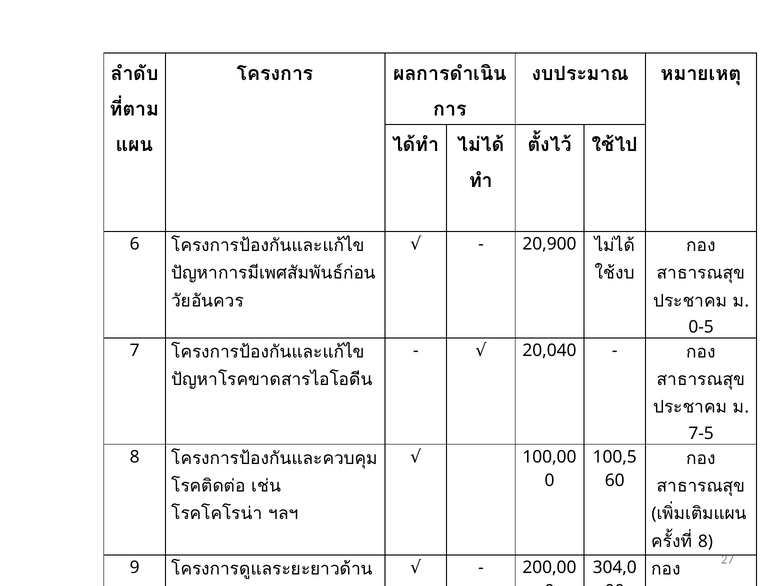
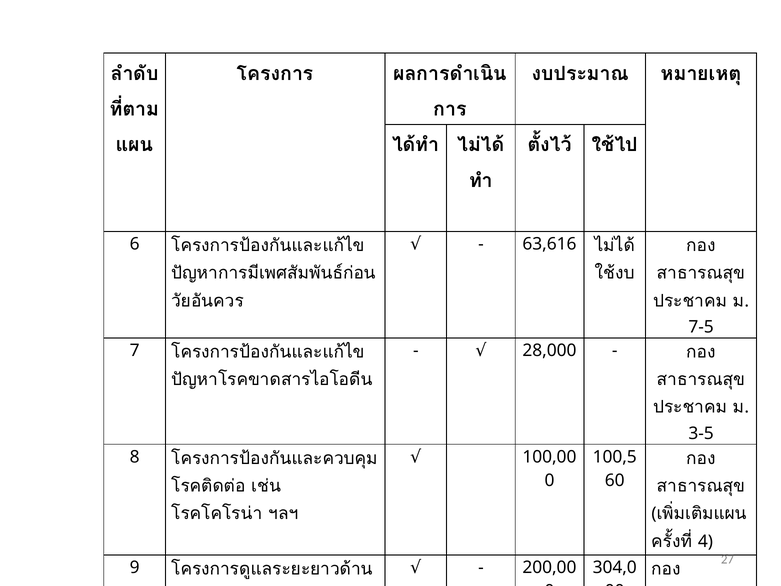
20,900: 20,900 -> 63,616 (549, 244)
0-5: 0-5 -> 7-5 (701, 327)
20,040: 20,040 -> 28,000 (549, 350)
7-5: 7-5 -> 3-5 (701, 433)
8: 8 -> 4 (705, 541)
